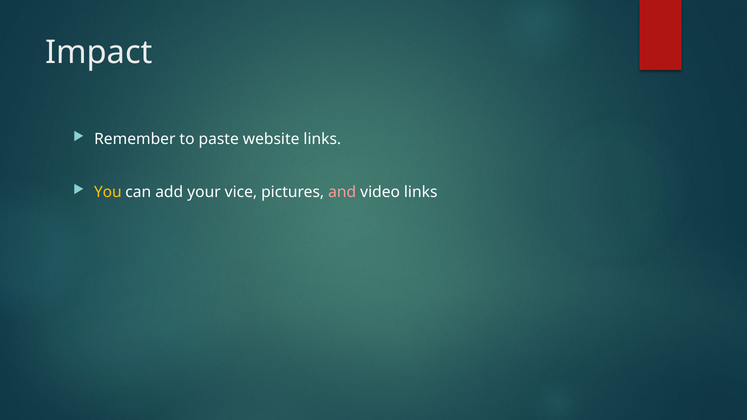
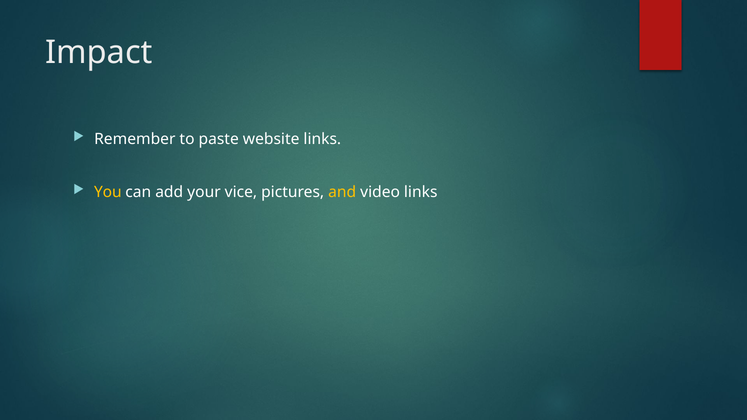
and colour: pink -> yellow (342, 192)
